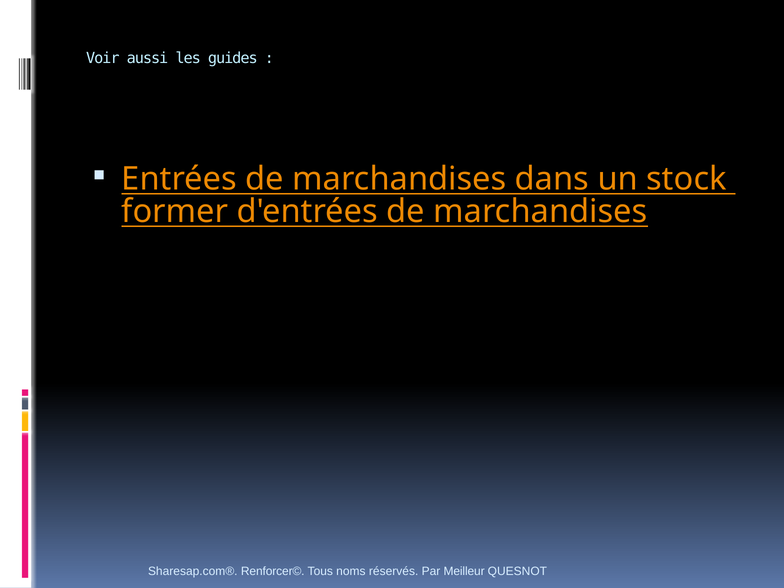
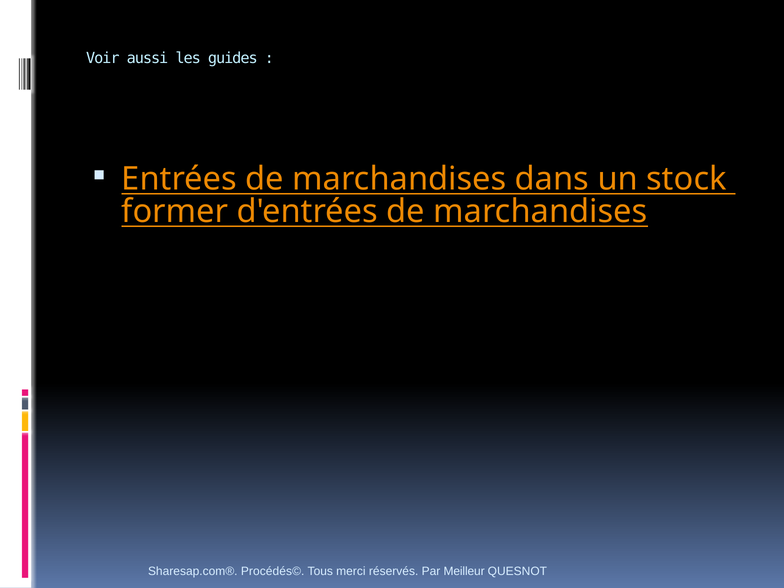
Renforcer©: Renforcer© -> Procédés© (273, 571)
noms: noms -> merci (351, 571)
